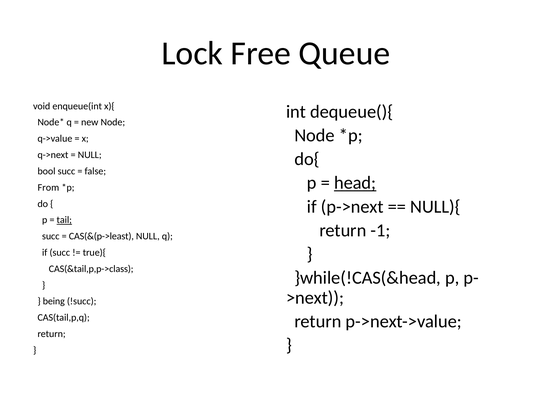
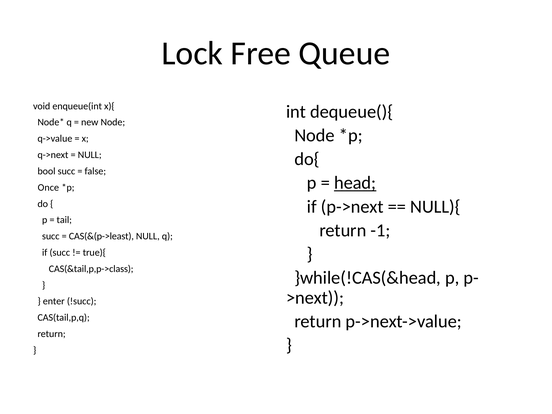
From: From -> Once (48, 187)
tail underline: present -> none (64, 220)
being: being -> enter (54, 301)
